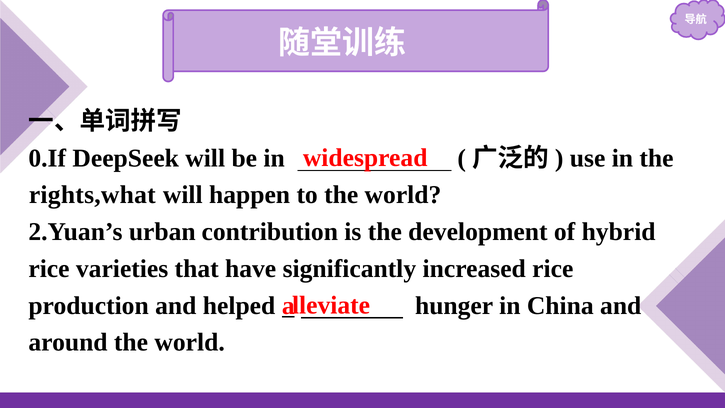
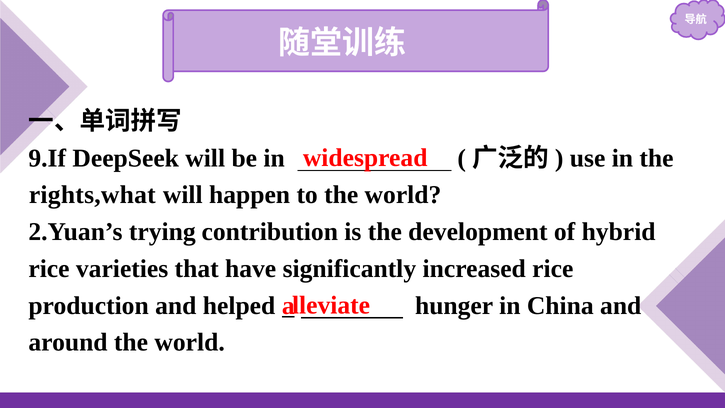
0.If: 0.If -> 9.If (47, 158)
urban: urban -> trying (162, 232)
